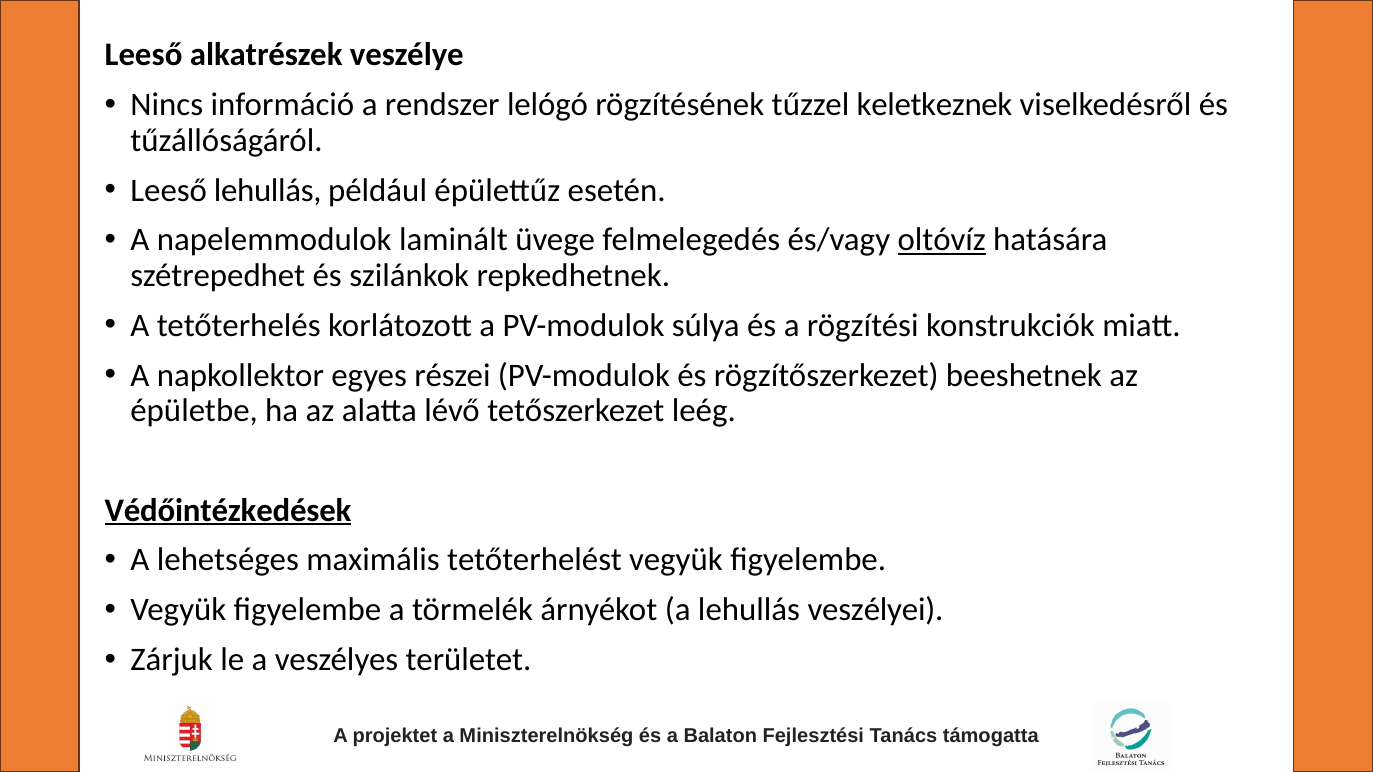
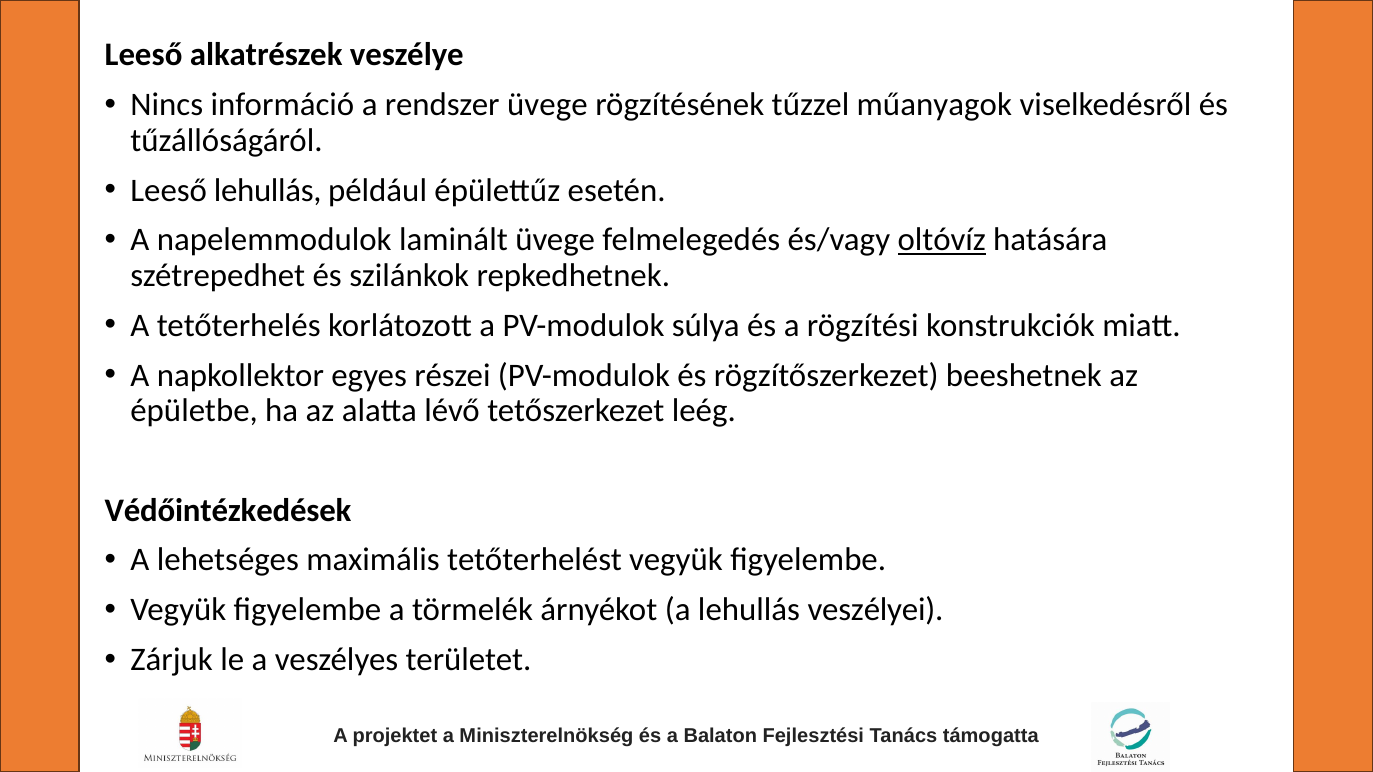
rendszer lelógó: lelógó -> üvege (547, 105)
keletkeznek: keletkeznek -> műanyagok (934, 105)
Védőintézkedések underline: present -> none (228, 510)
